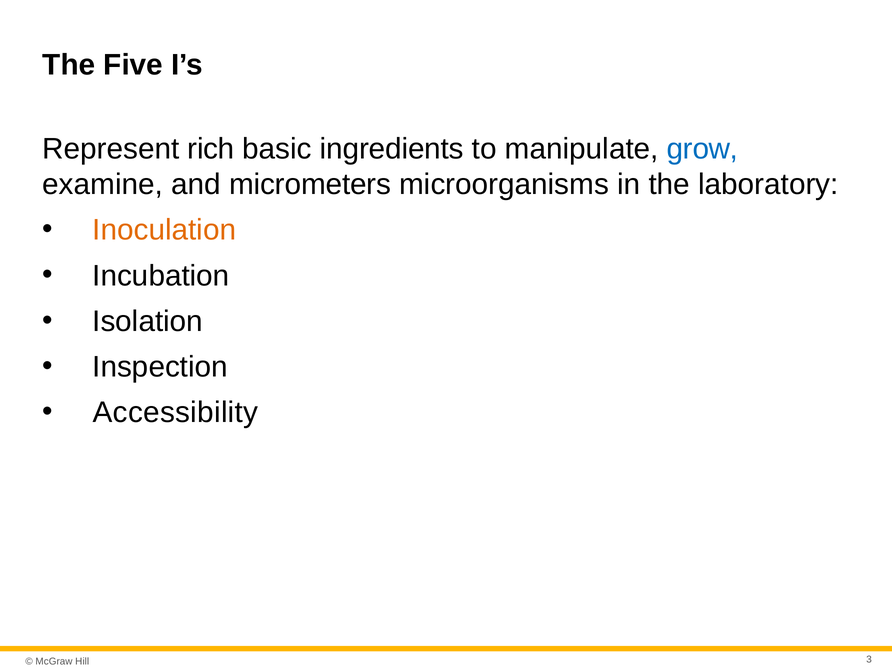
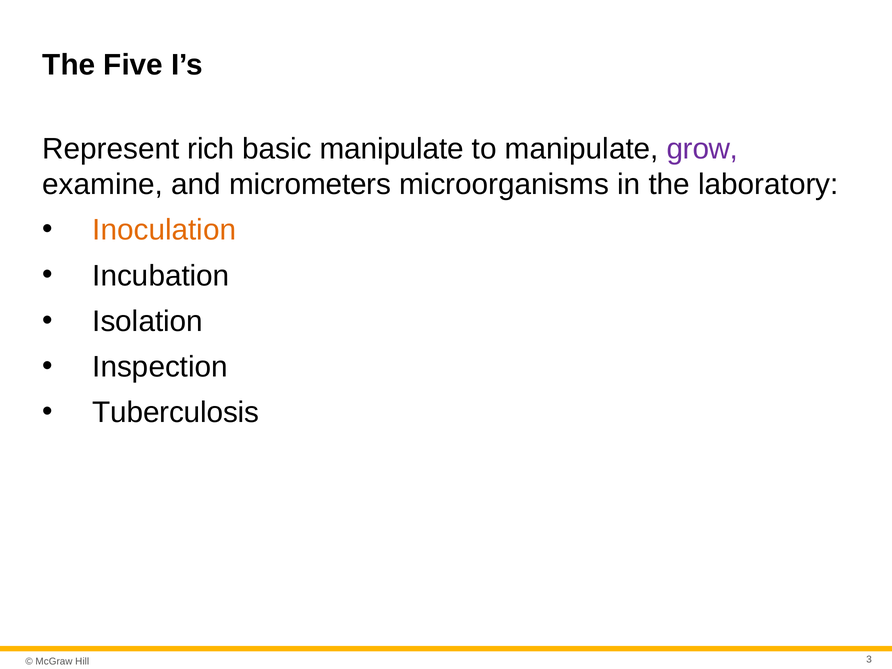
basic ingredients: ingredients -> manipulate (392, 149)
grow colour: blue -> purple (702, 149)
Accessibility: Accessibility -> Tuberculosis (176, 413)
